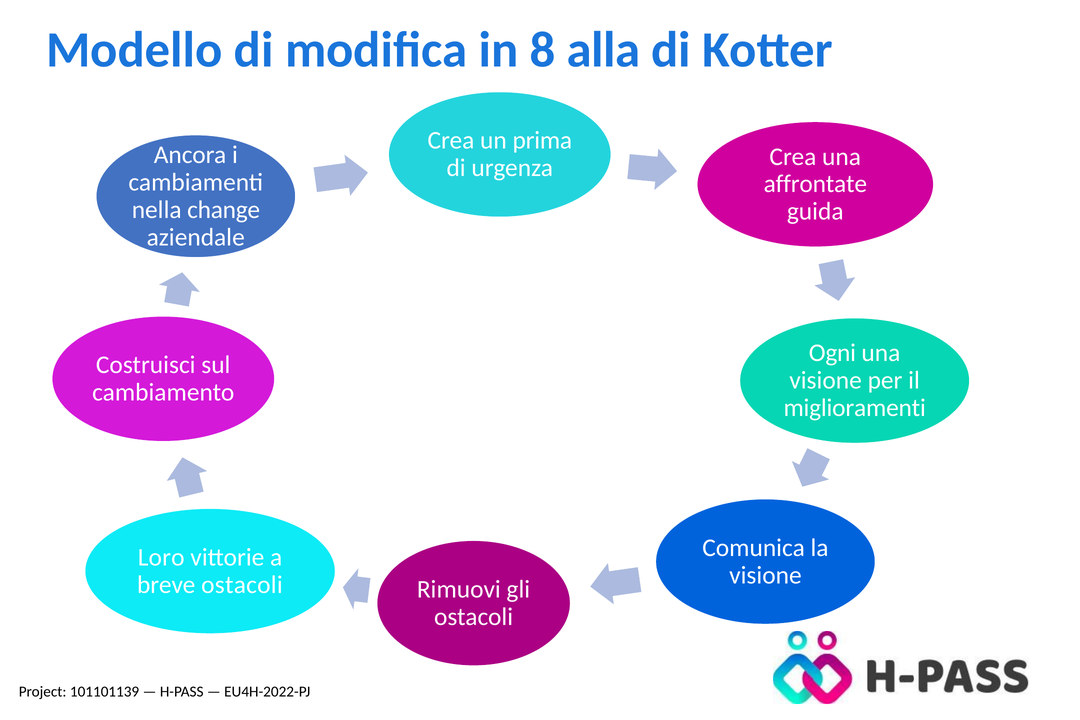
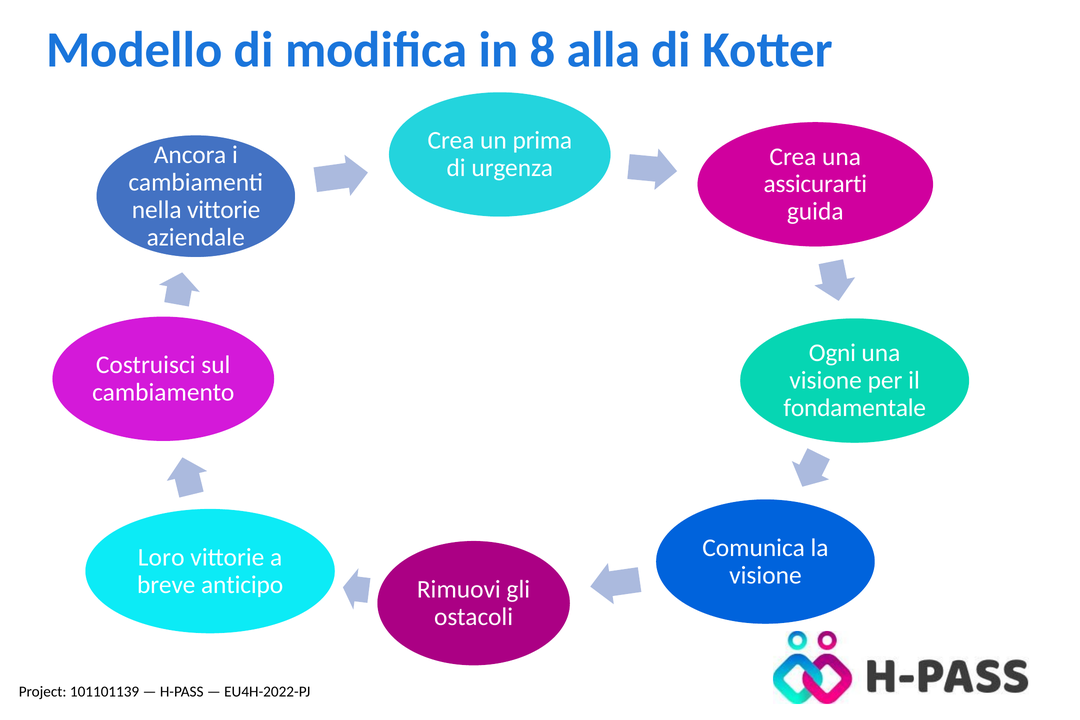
affrontate: affrontate -> assicurarti (815, 184)
nella change: change -> vittorie (224, 210)
miglioramenti: miglioramenti -> fondamentale (855, 408)
breve ostacoli: ostacoli -> anticipo (242, 585)
